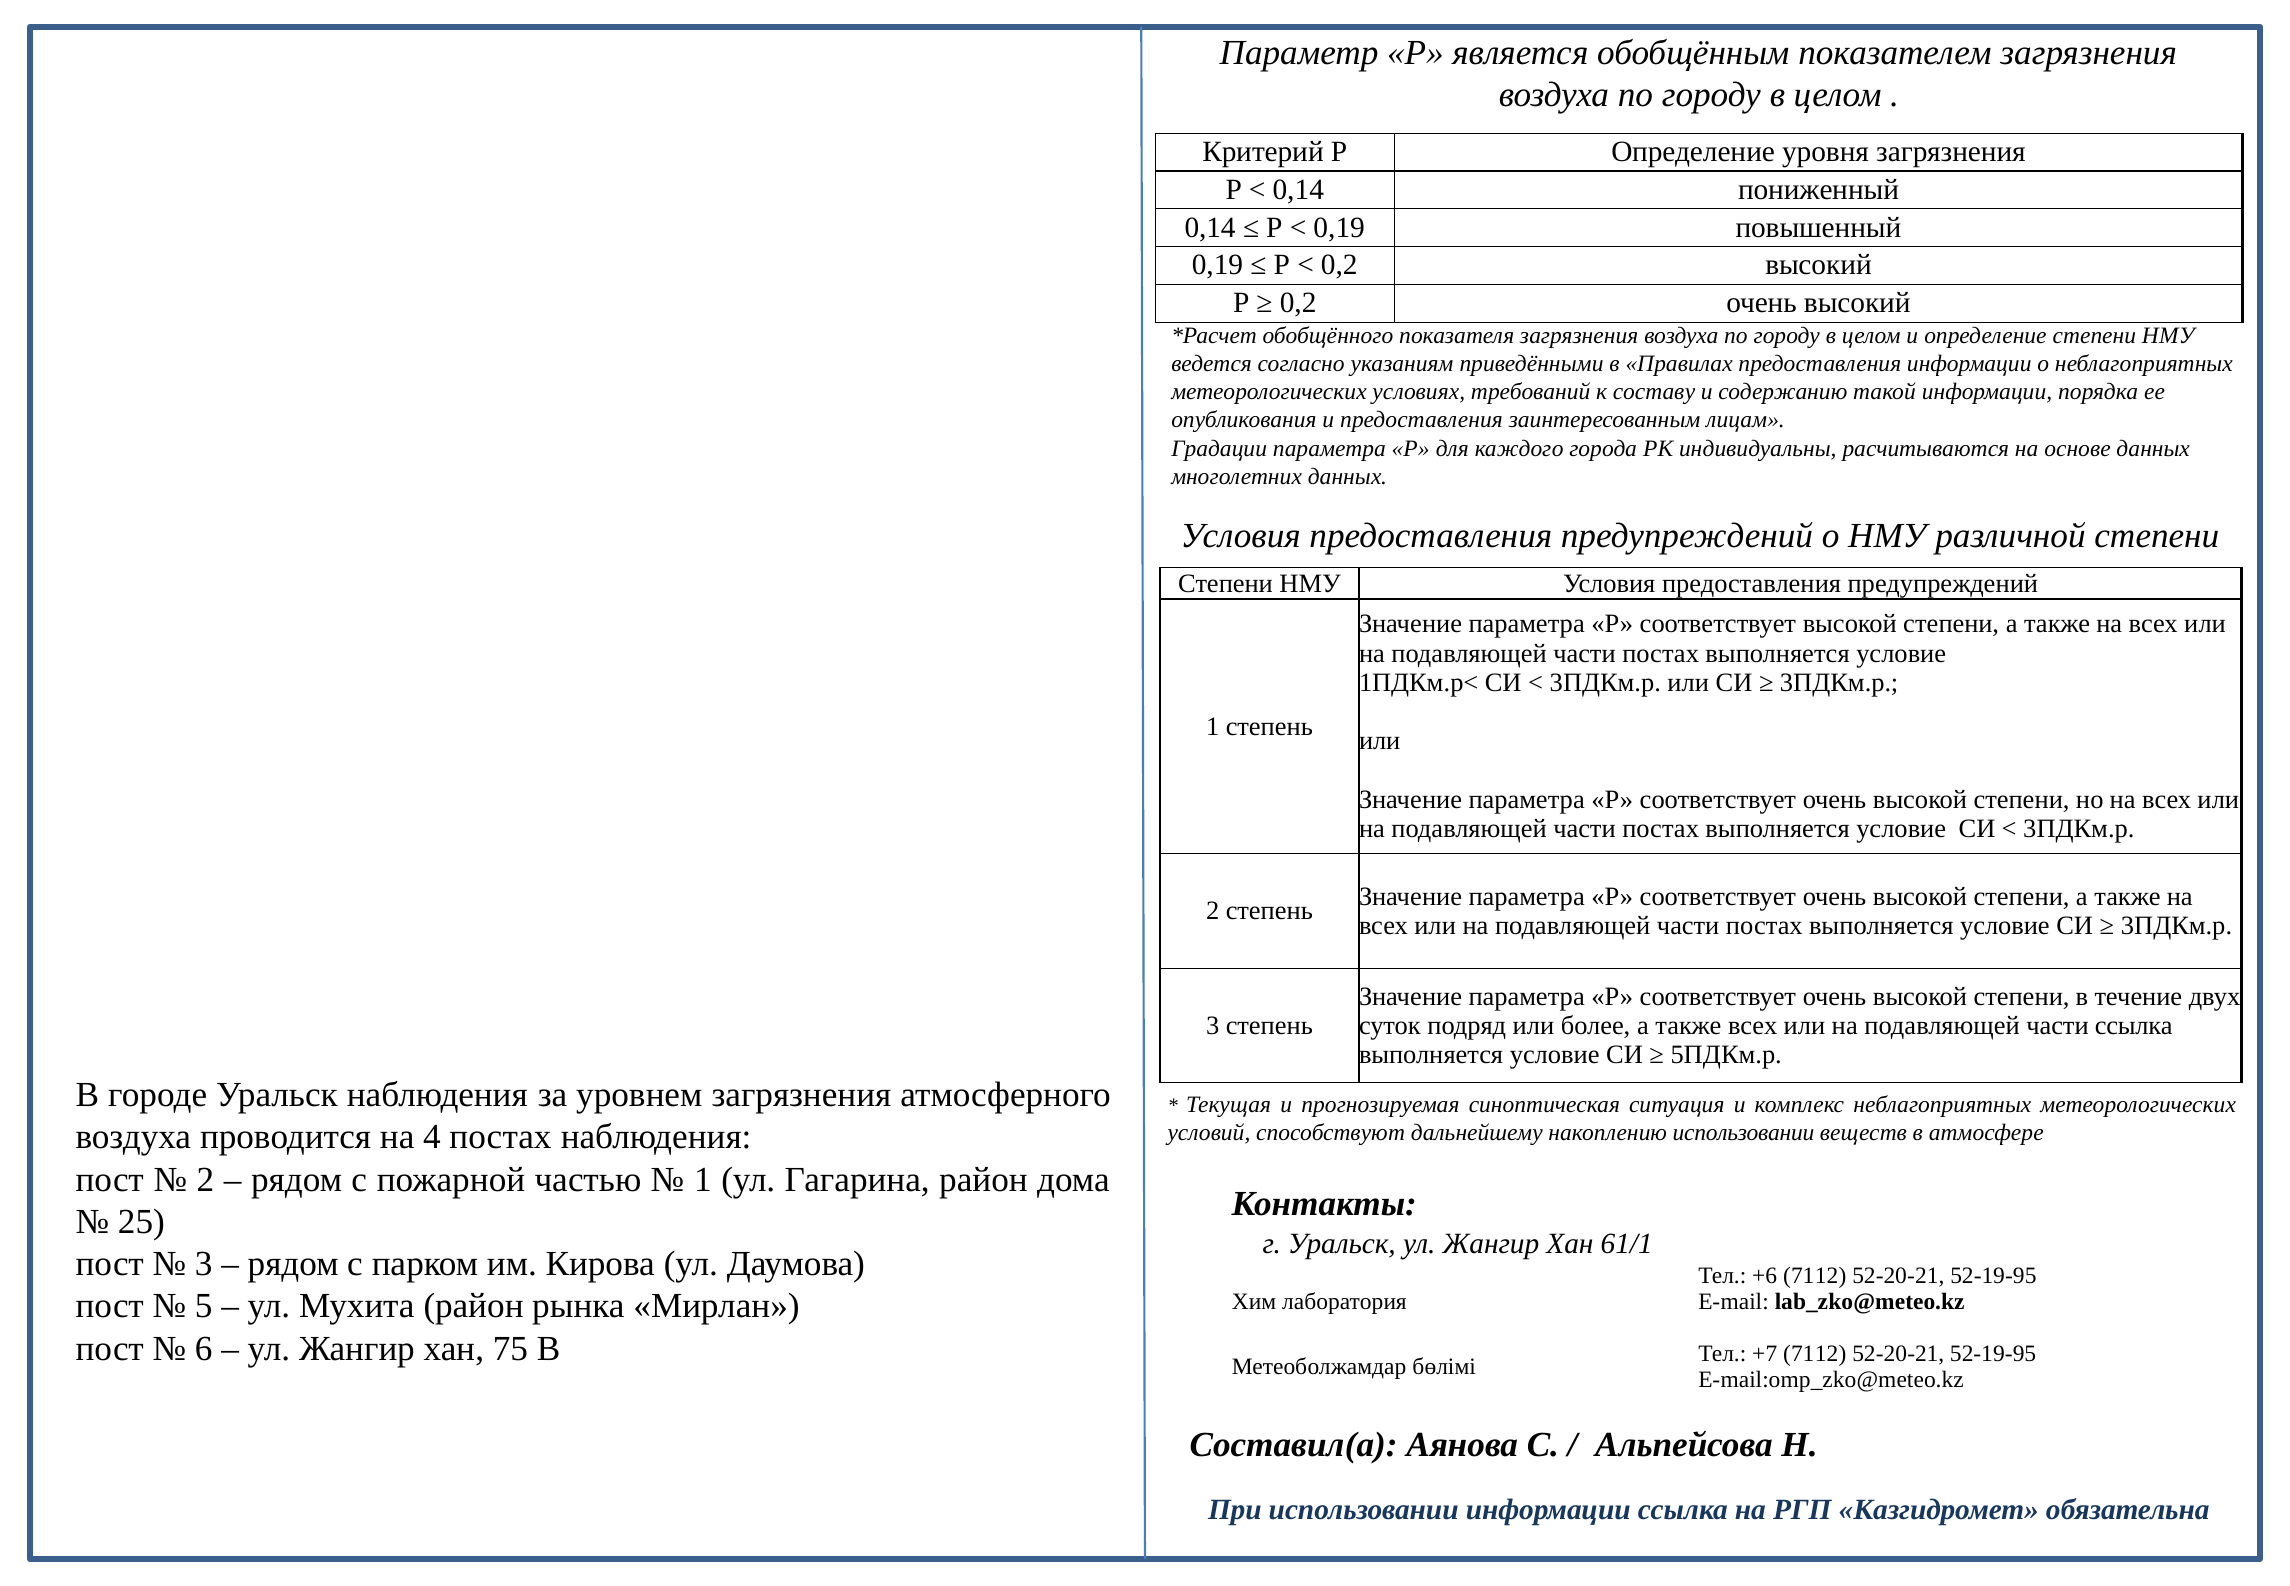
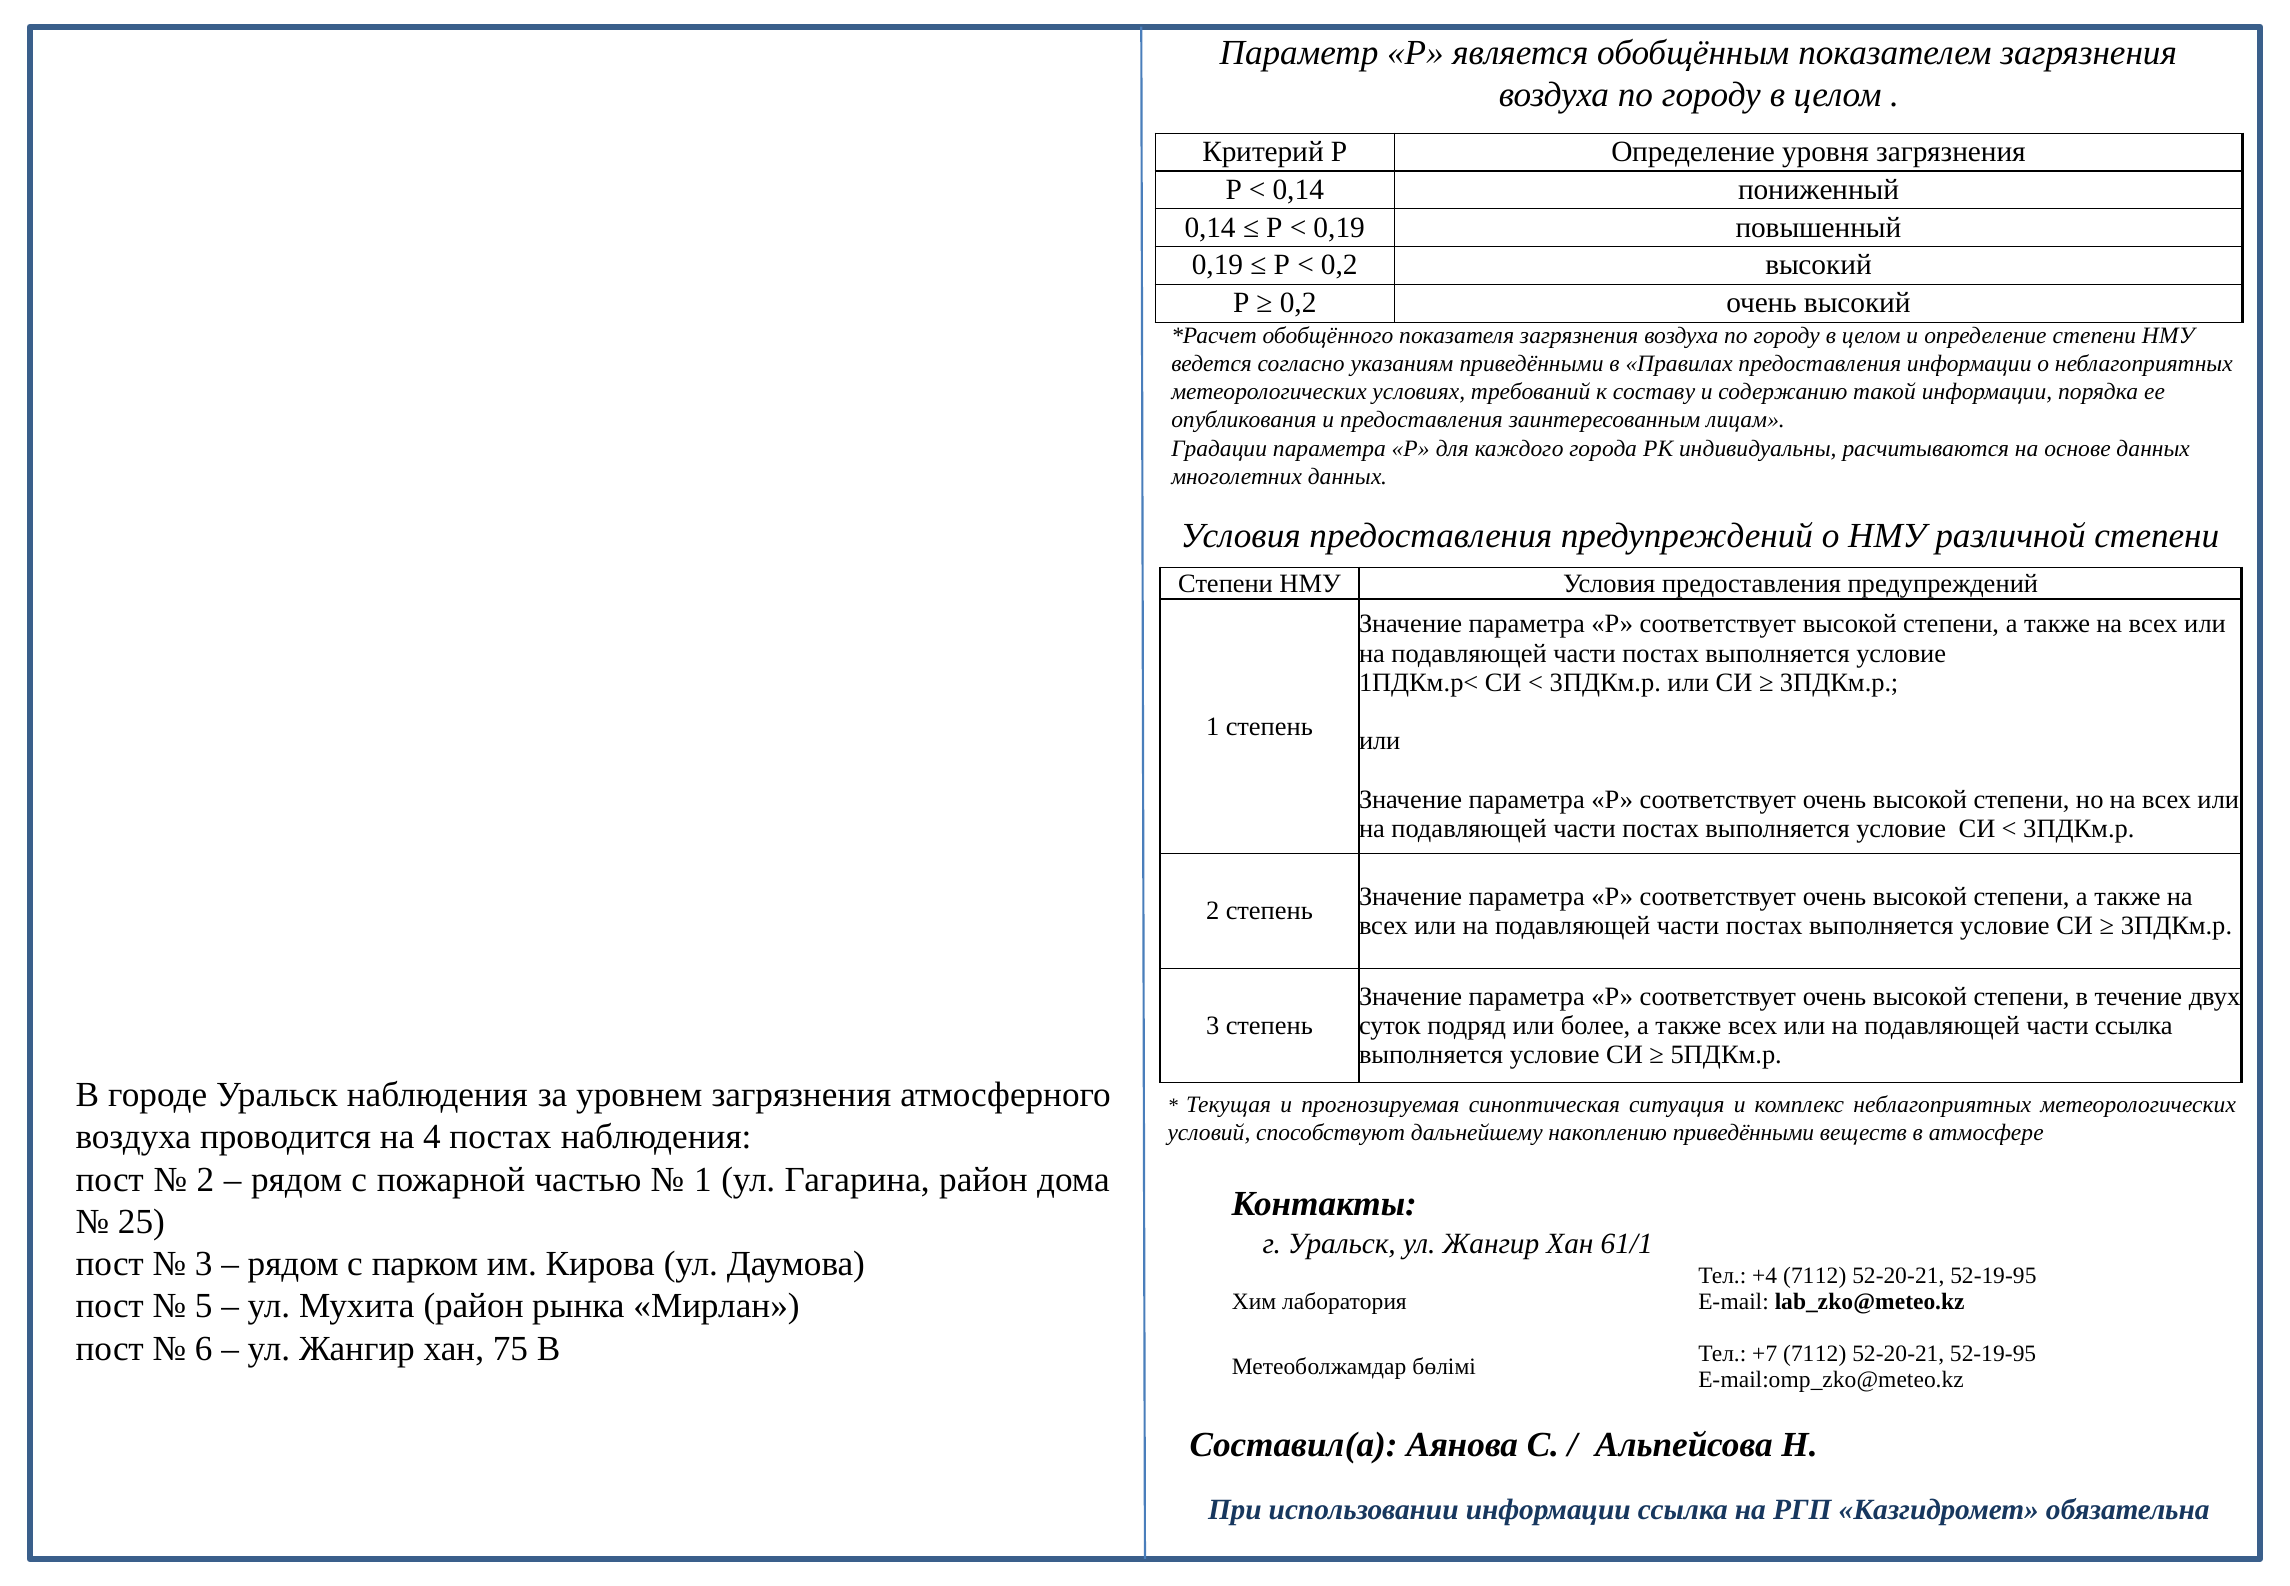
накоплению использовании: использовании -> приведёнными (1744, 1132)
+6: +6 -> +4 (1765, 1275)
